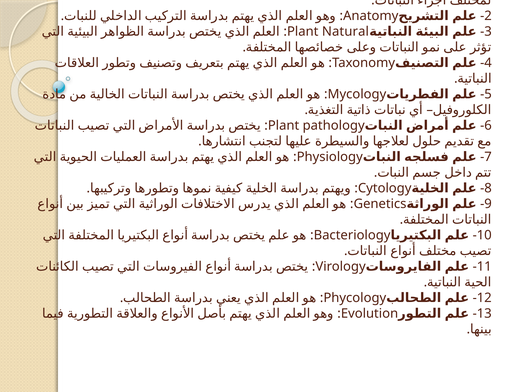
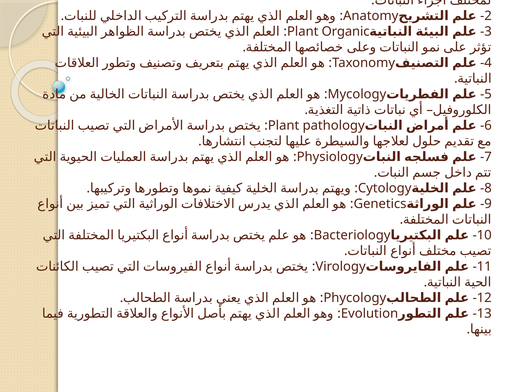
Natural: Natural -> Organic (346, 31)
